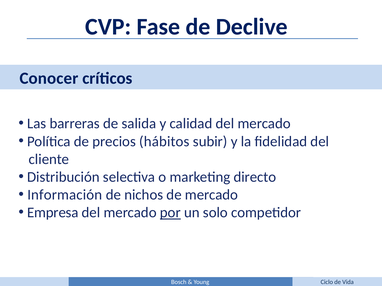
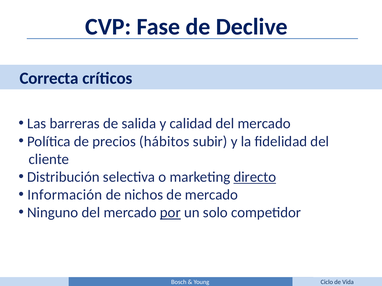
Conocer: Conocer -> Correcta (49, 78)
directo underline: none -> present (255, 177)
Empresa: Empresa -> Ninguno (53, 213)
